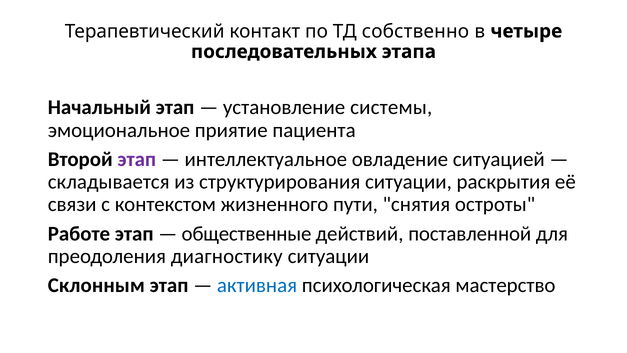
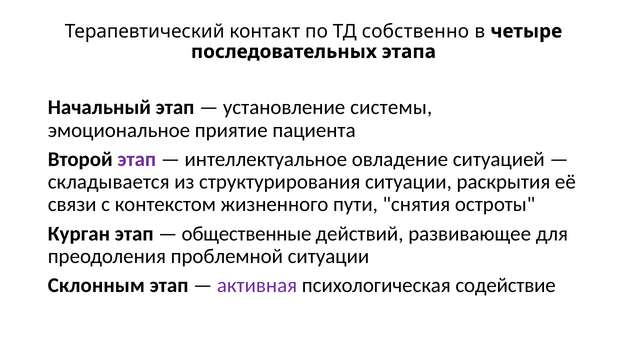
Работе: Работе -> Курган (79, 233)
поставленной: поставленной -> развивающее (470, 233)
диагностику: диагностику -> проблемной (227, 256)
активная colour: blue -> purple (257, 285)
мастерство: мастерство -> содействие (506, 285)
